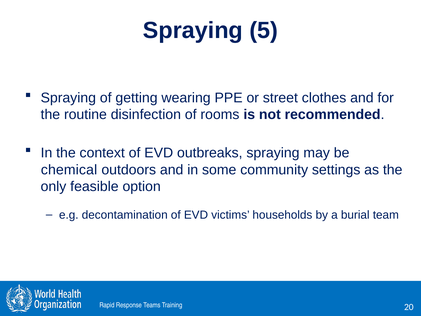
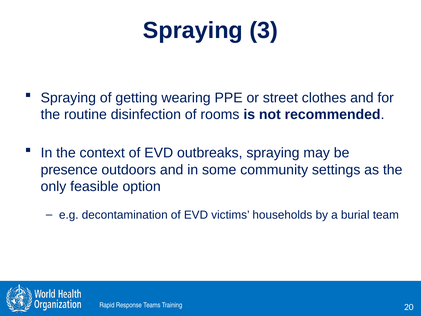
5: 5 -> 3 (264, 31)
chemical: chemical -> presence (69, 170)
